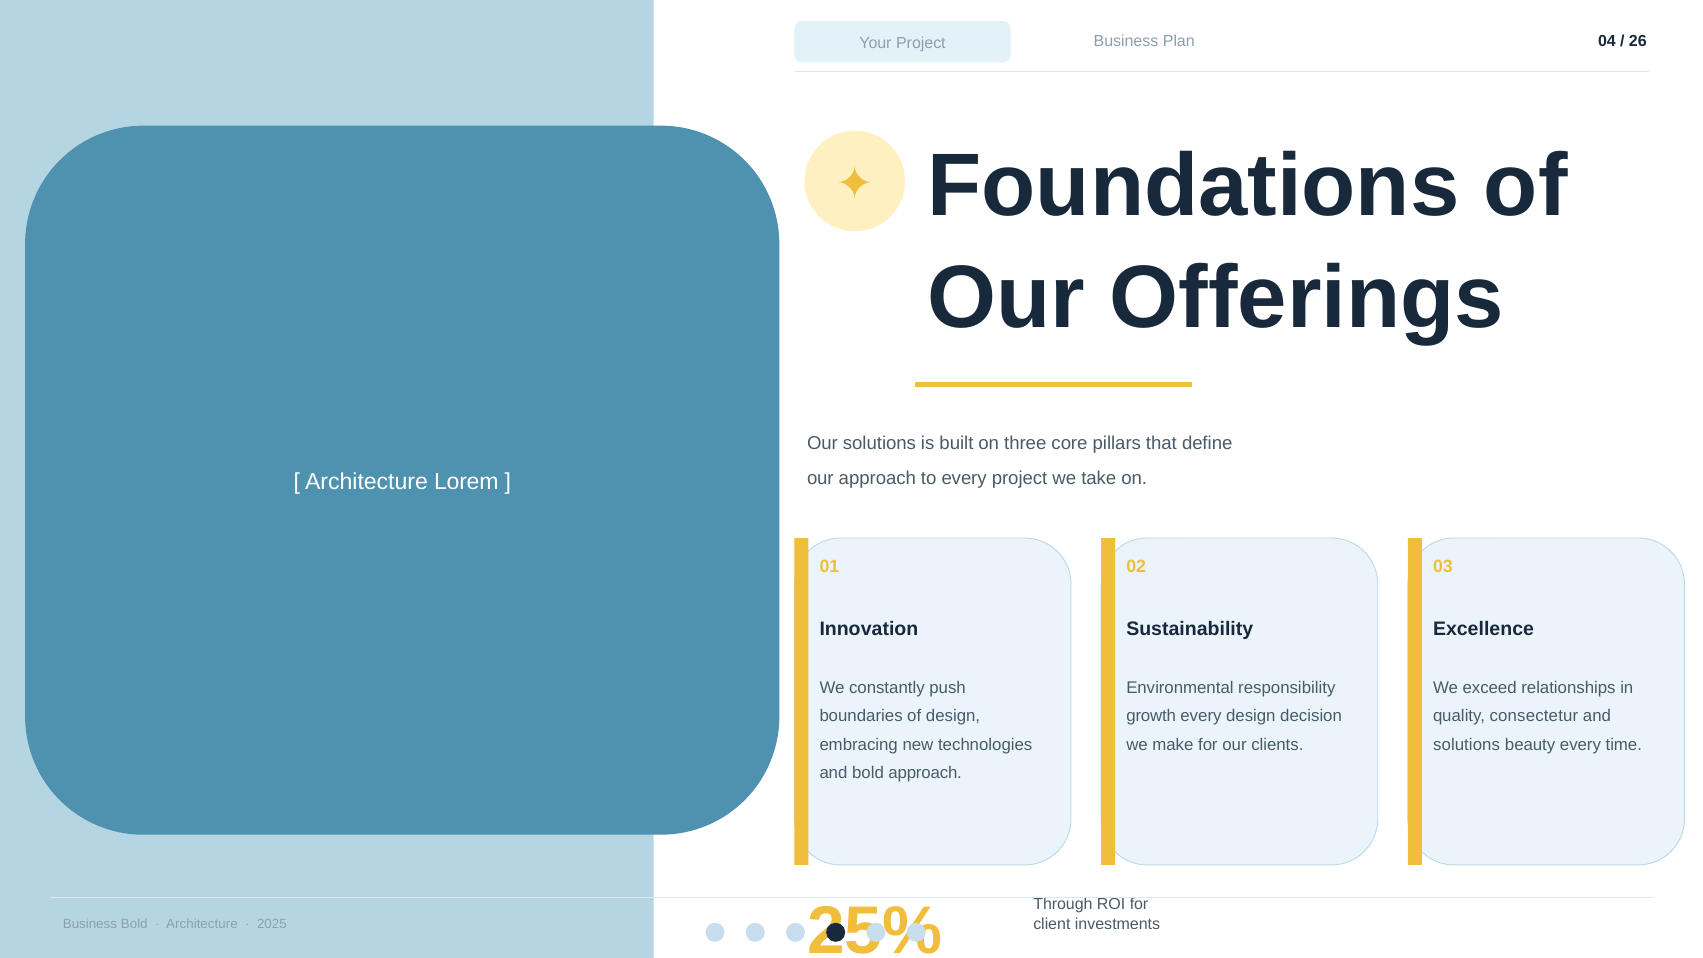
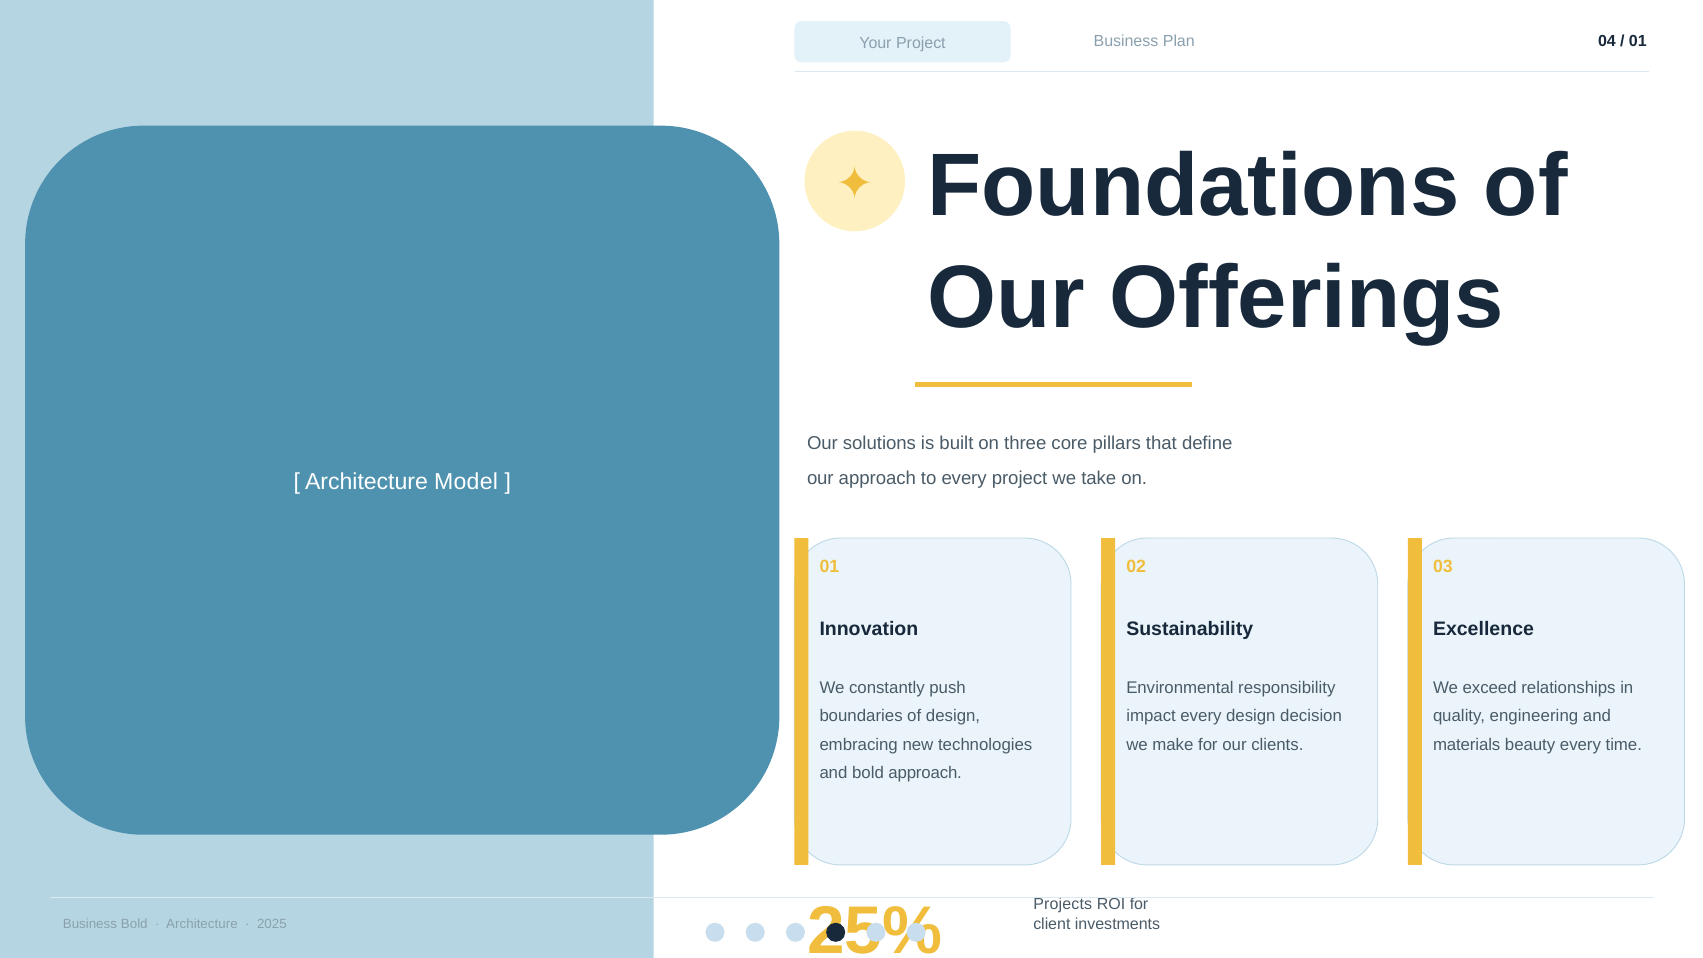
26: 26 -> 01 (1638, 41)
Lorem: Lorem -> Model (466, 482)
growth: growth -> impact (1151, 716)
consectetur: consectetur -> engineering (1534, 716)
solutions: solutions -> materials (1467, 745)
Through: Through -> Projects (1063, 904)
